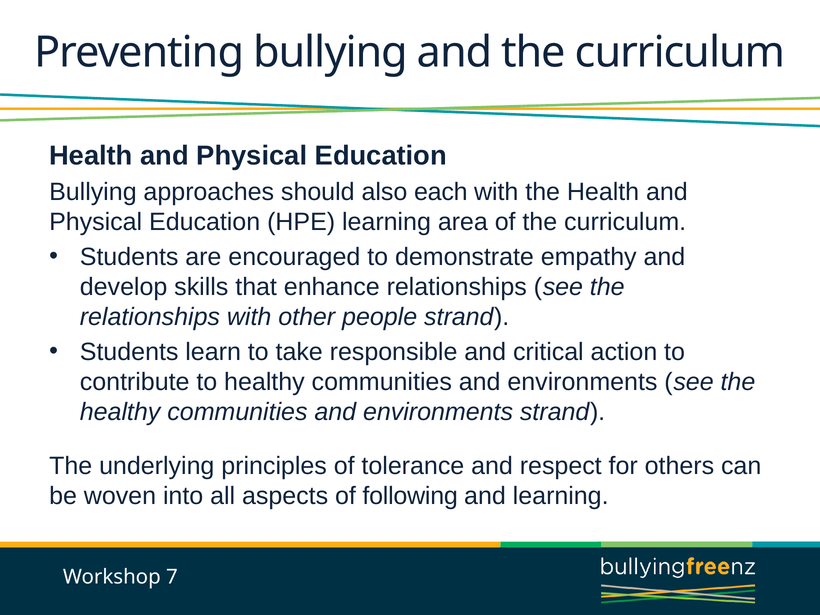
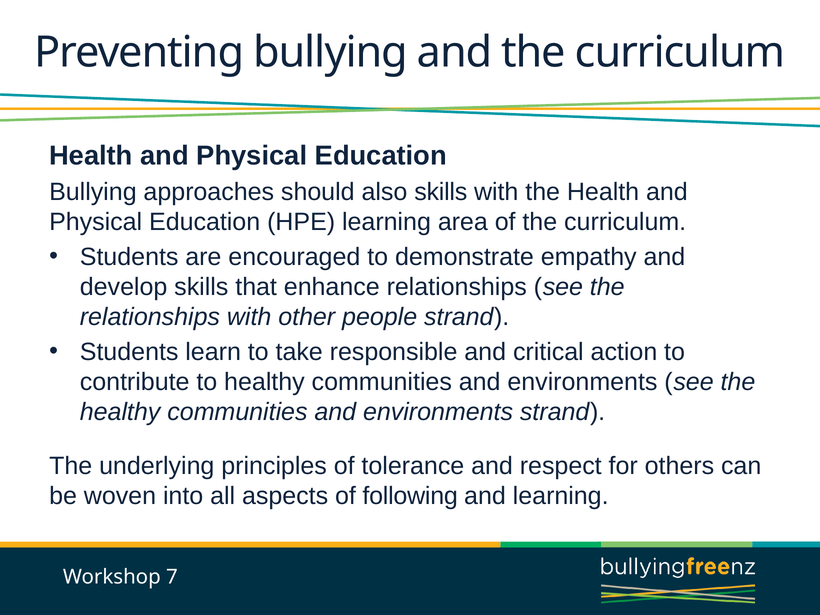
also each: each -> skills (441, 192)
